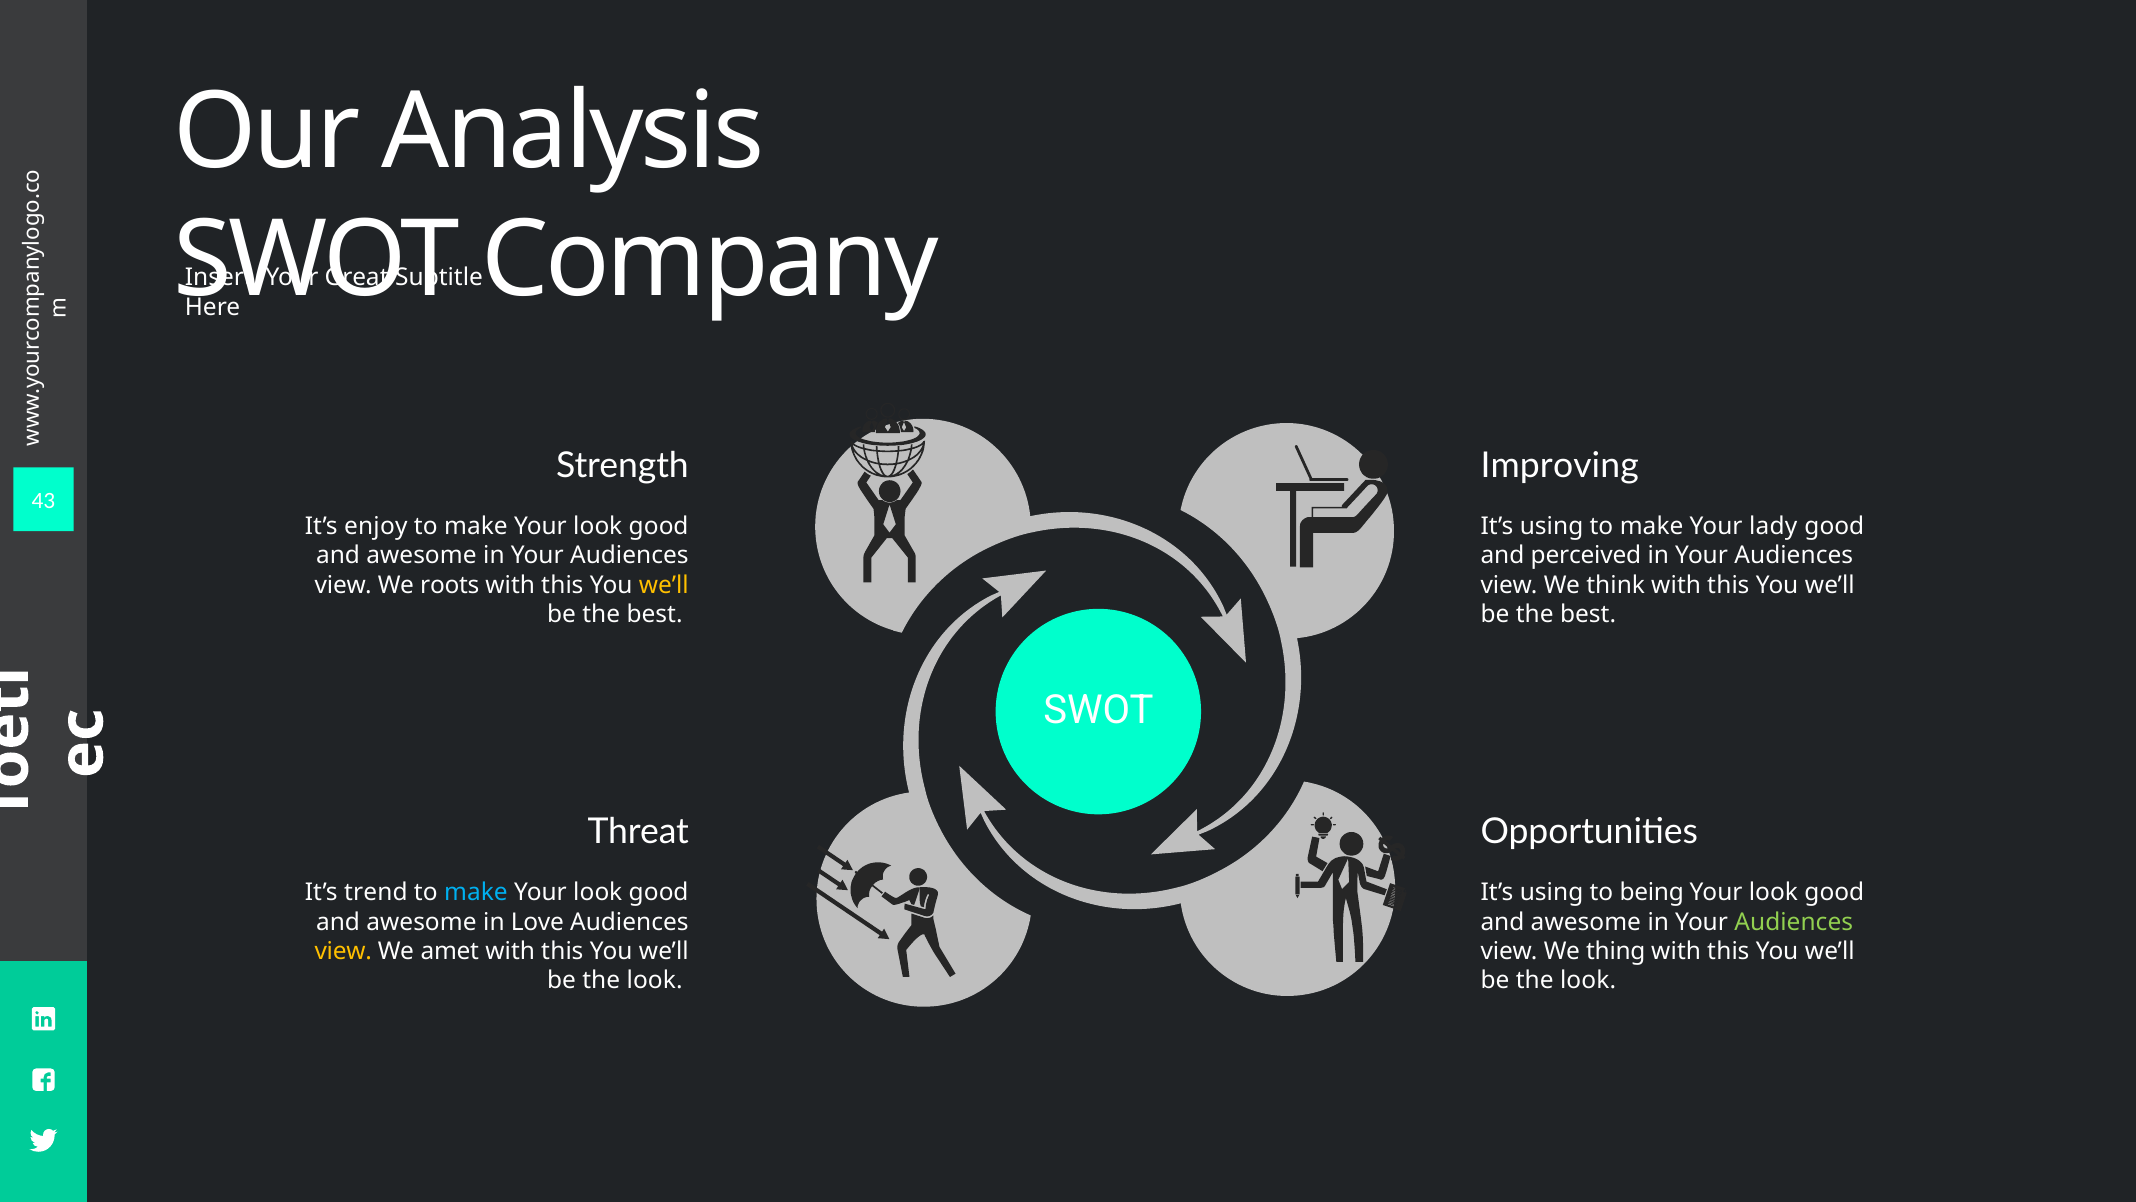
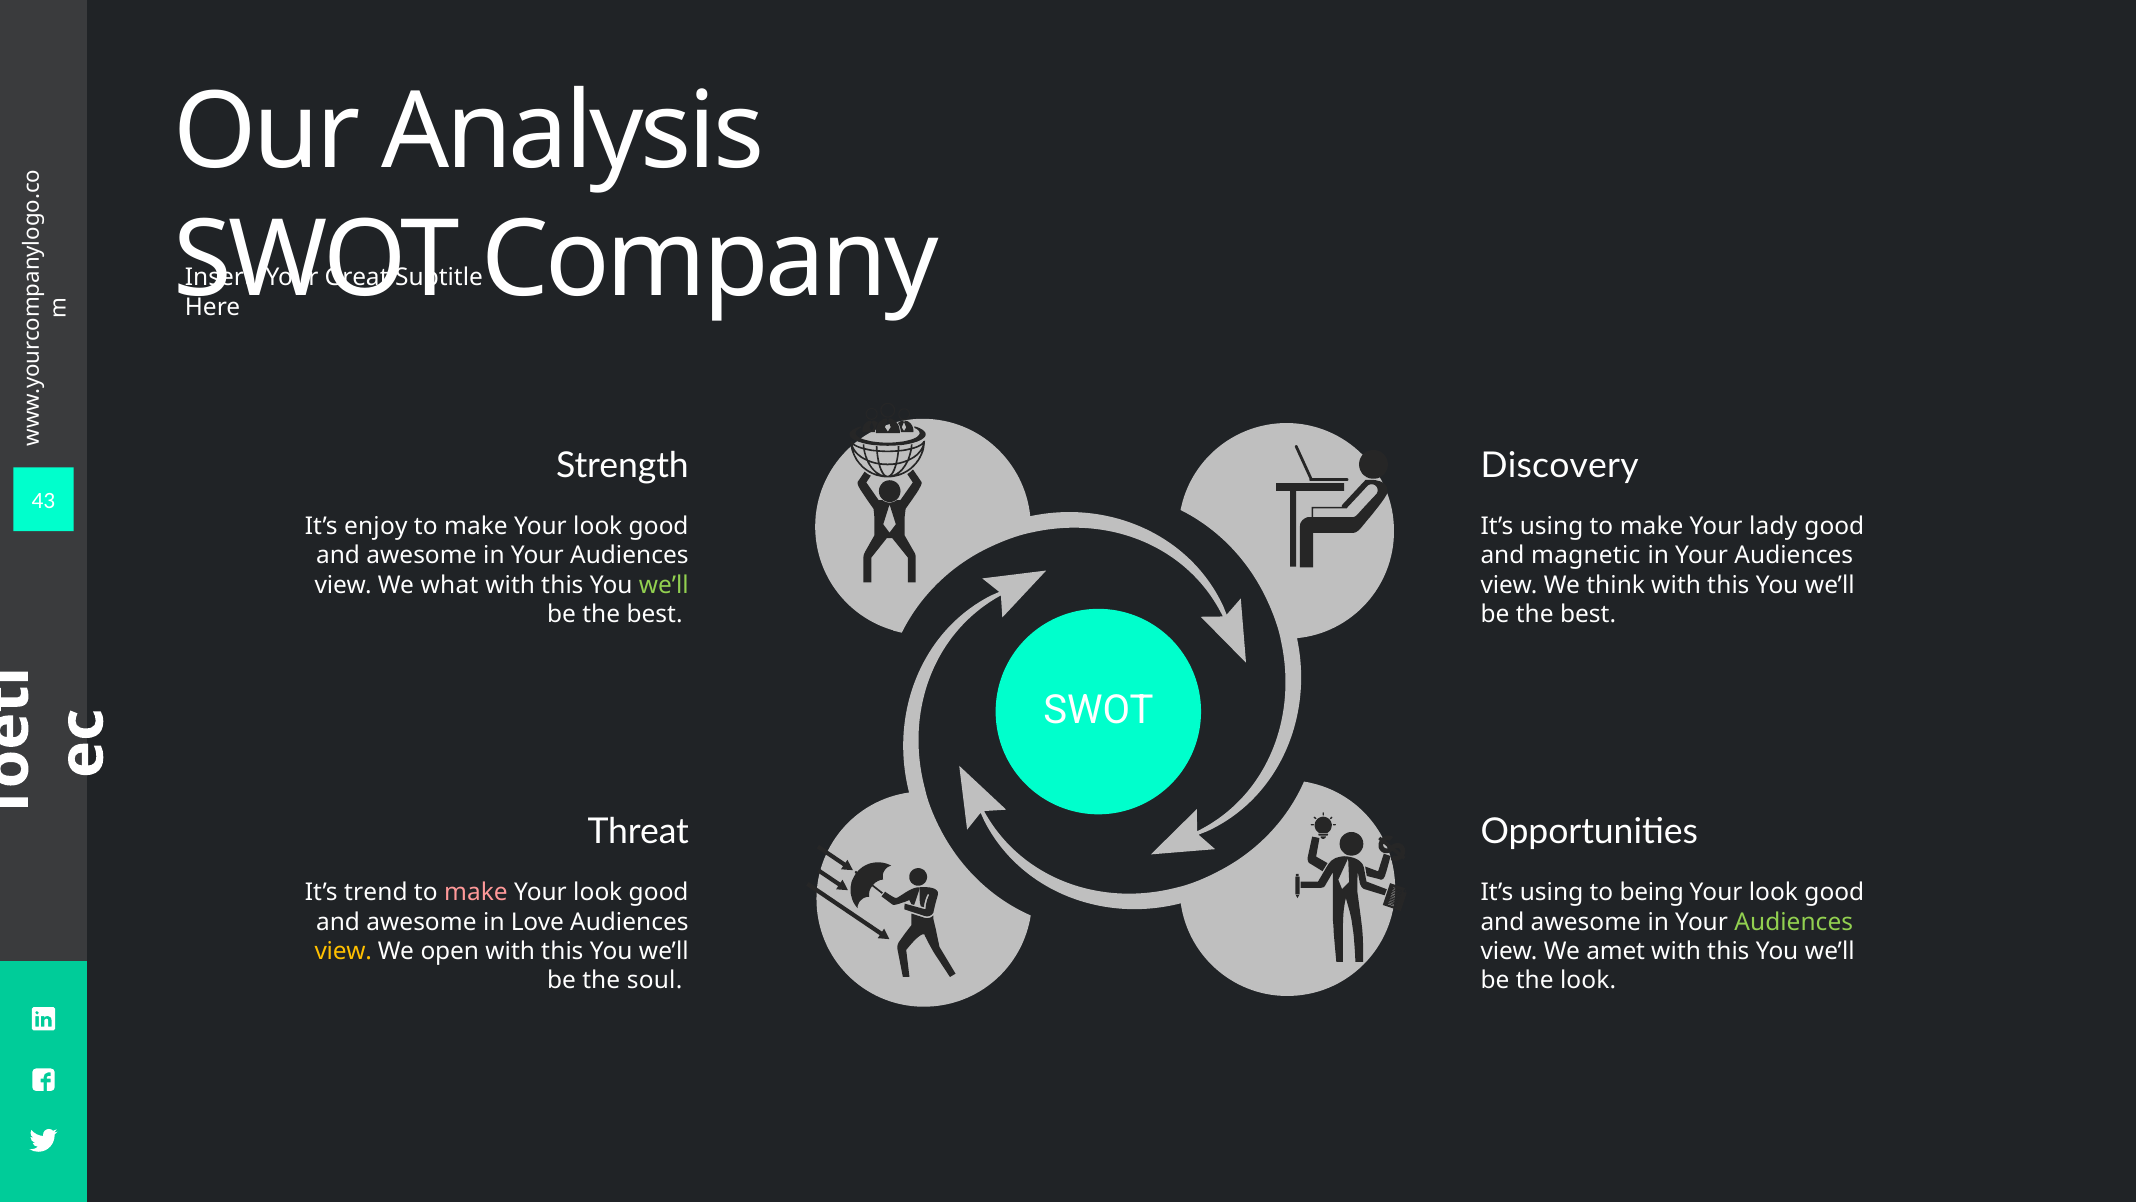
Improving: Improving -> Discovery (1560, 465)
perceived: perceived -> magnetic (1586, 556)
roots: roots -> what (450, 585)
we’ll colour: yellow -> light green (664, 585)
make colour: light blue -> pink (476, 892)
amet: amet -> open (450, 951)
thing: thing -> amet (1616, 951)
look: look -> soul (655, 980)
